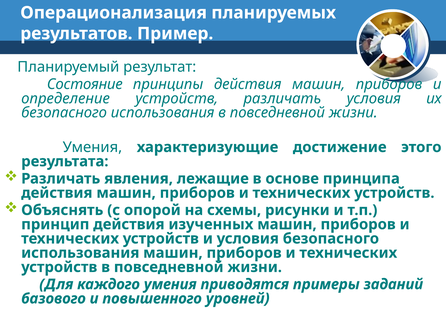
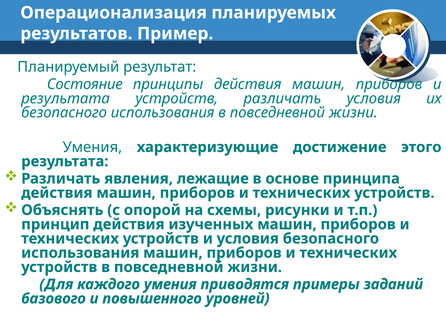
определение: определение -> результата (66, 99)
